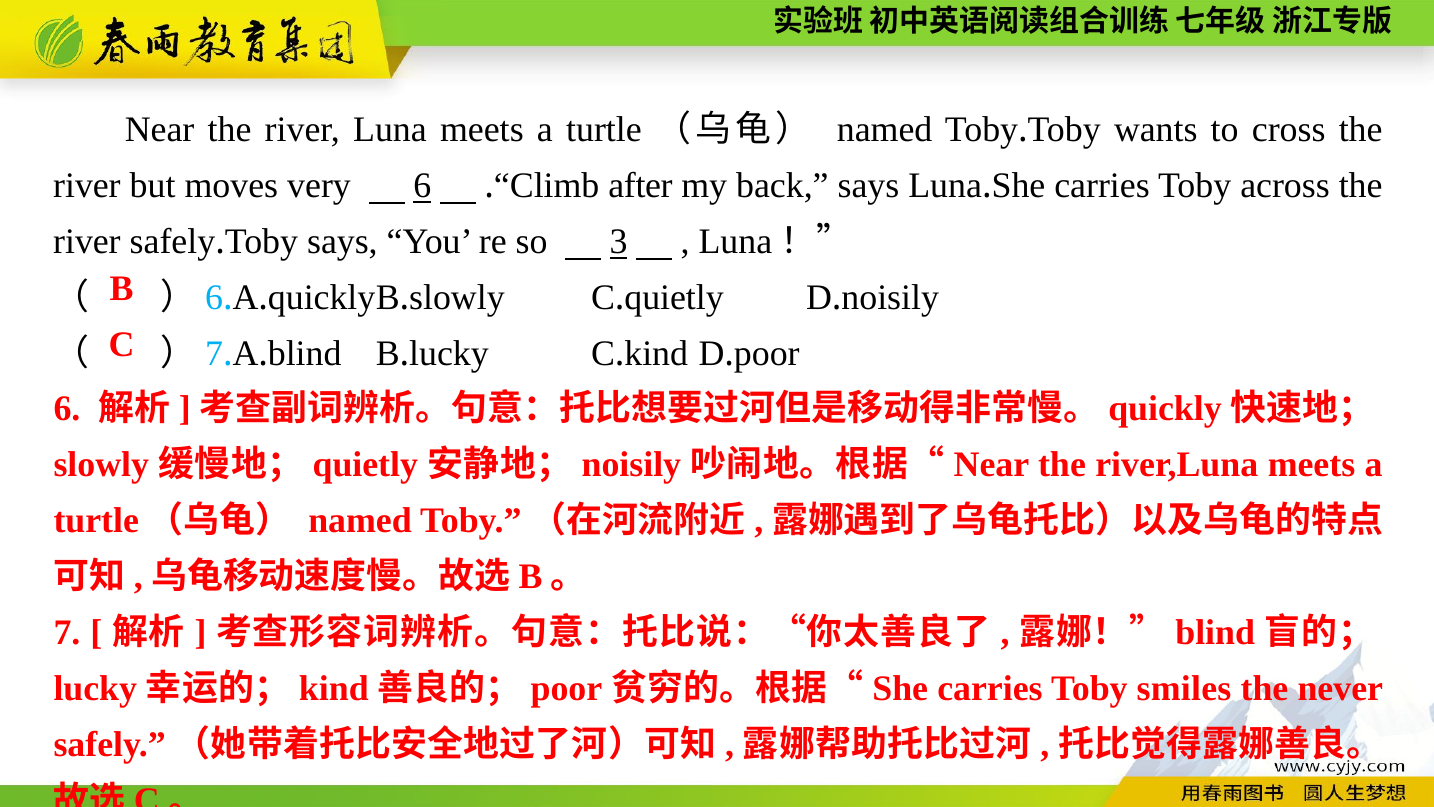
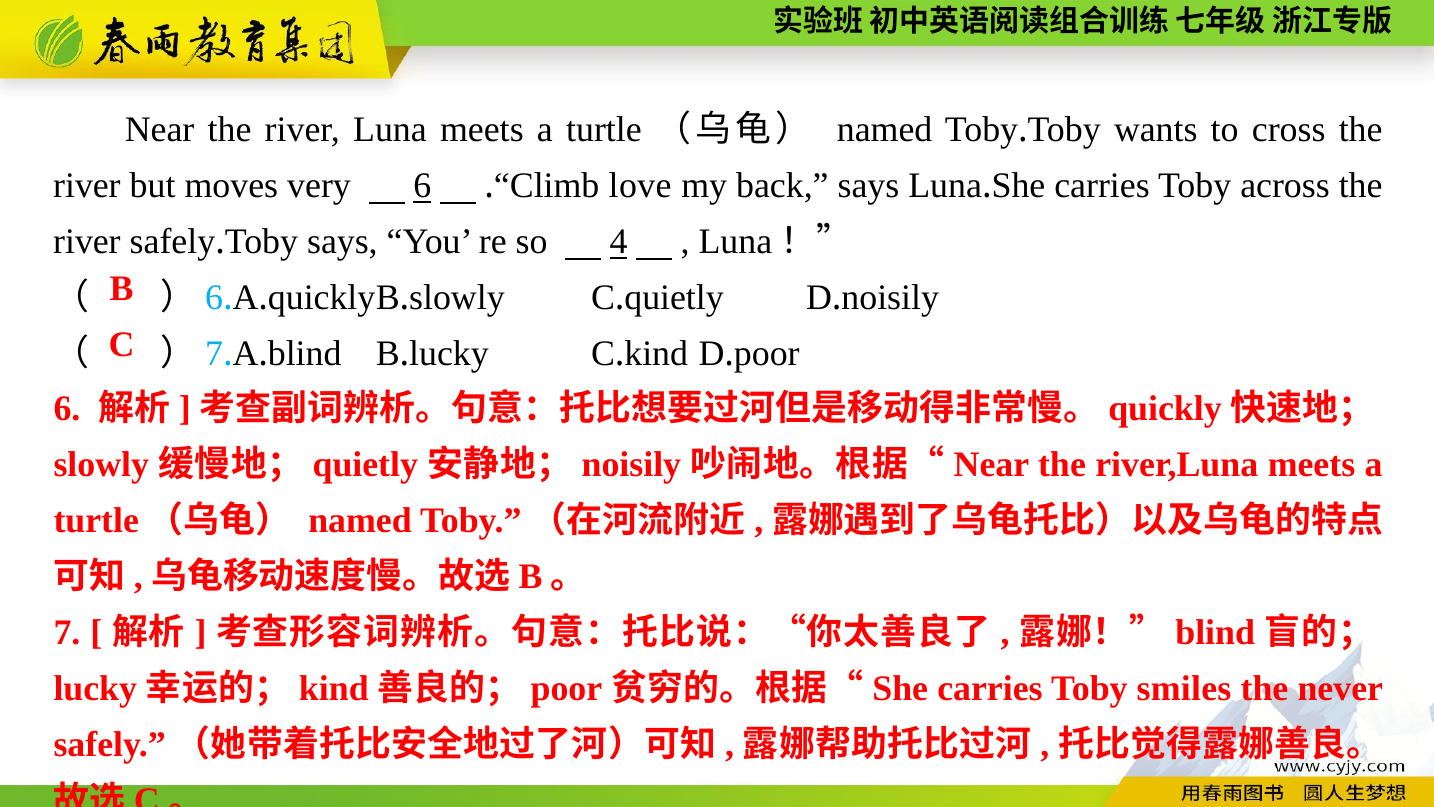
after: after -> love (640, 186)
3: 3 -> 4 (619, 242)
